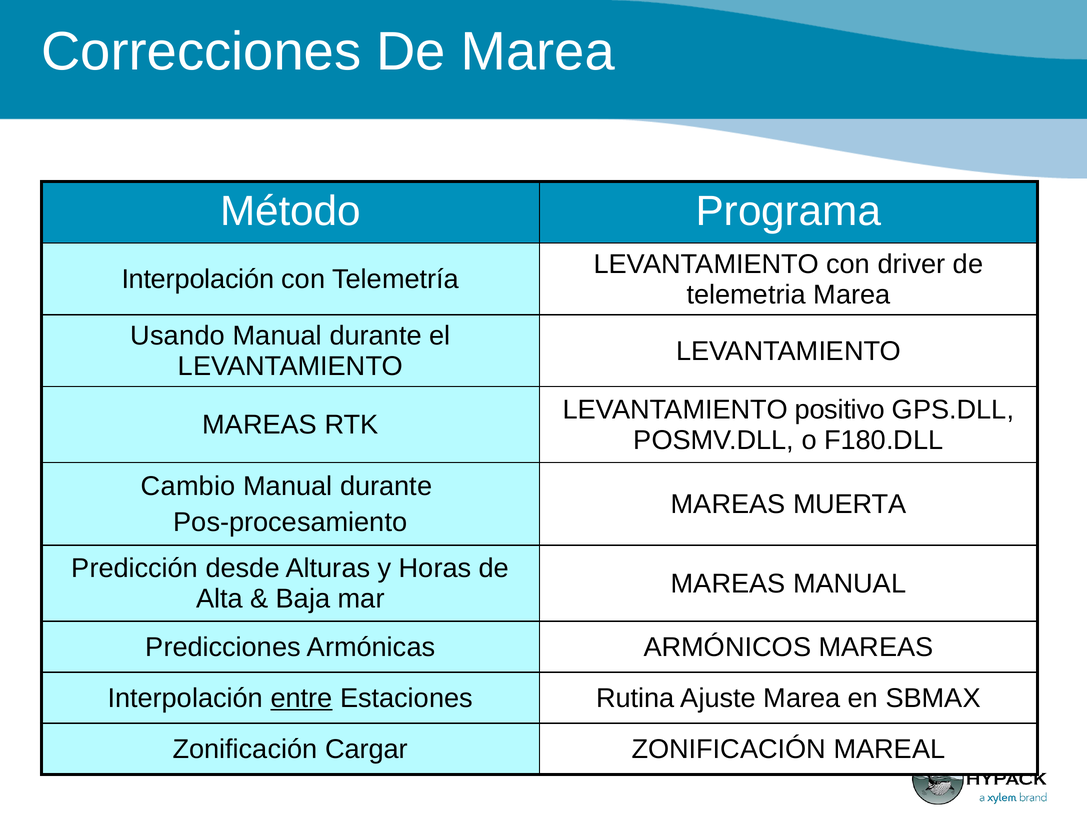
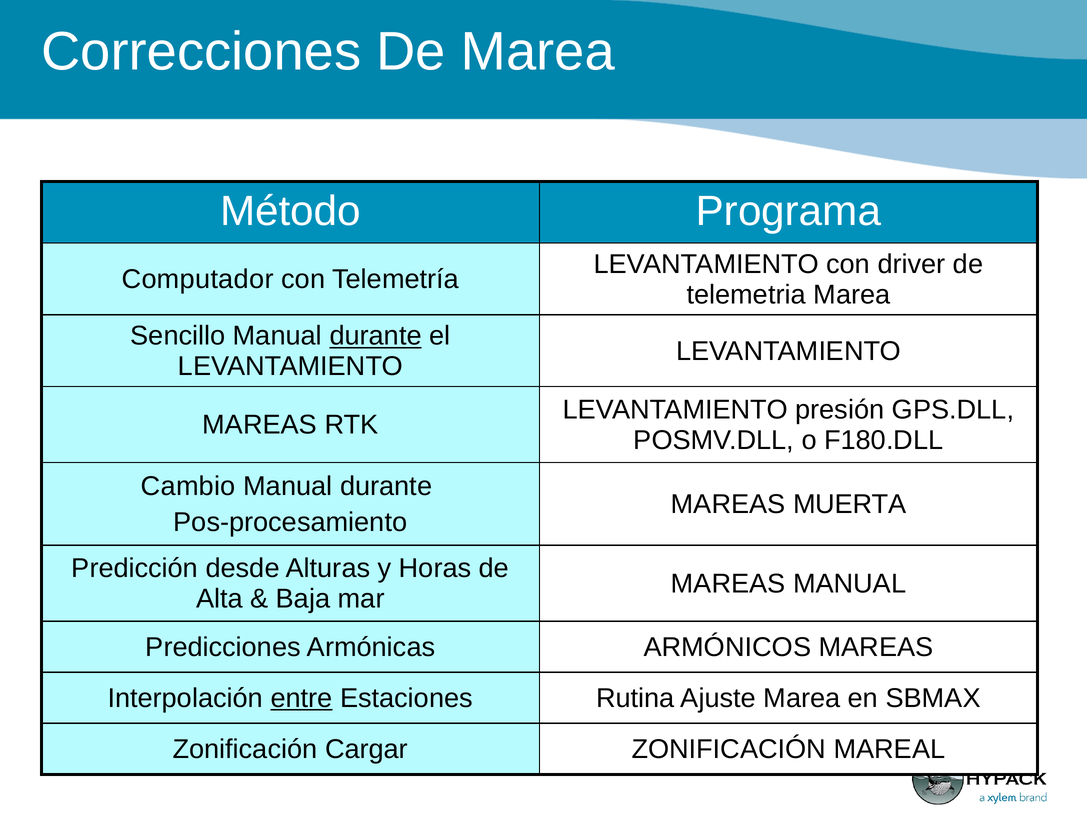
Interpolación: Interpolación -> Computador (198, 279)
Usando: Usando -> Sencillo (178, 336)
durante underline: none -> present (376, 336)
positivo: positivo -> presión (840, 410)
